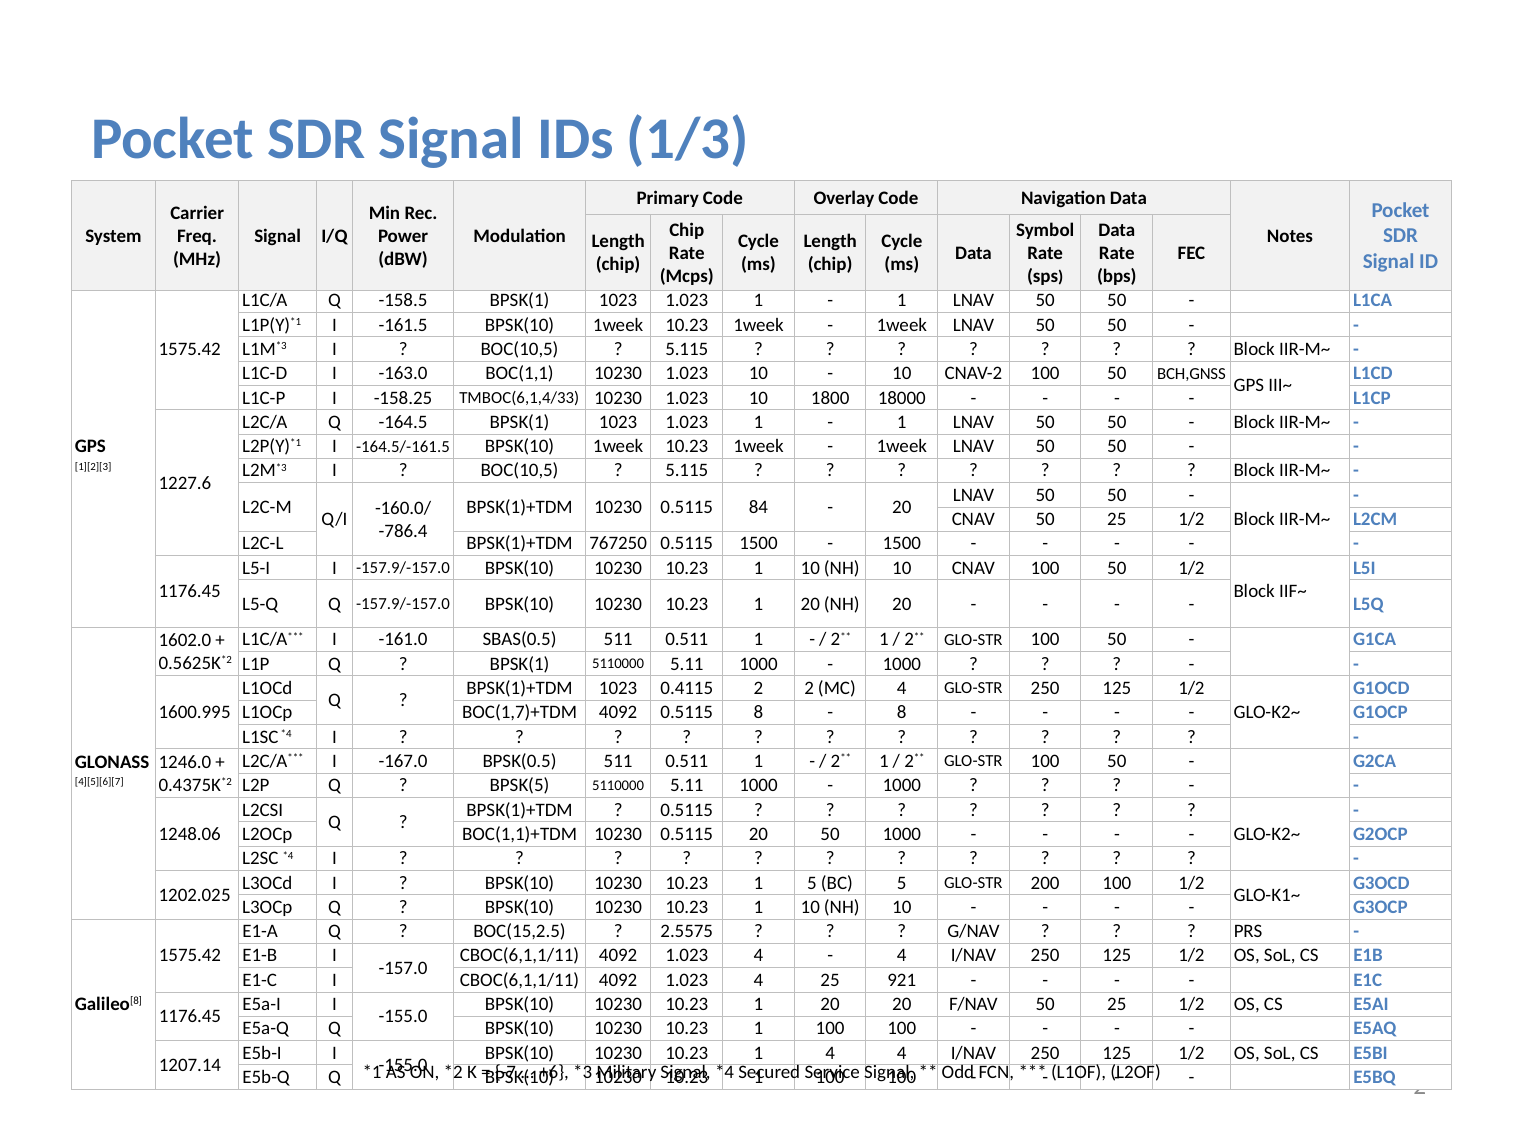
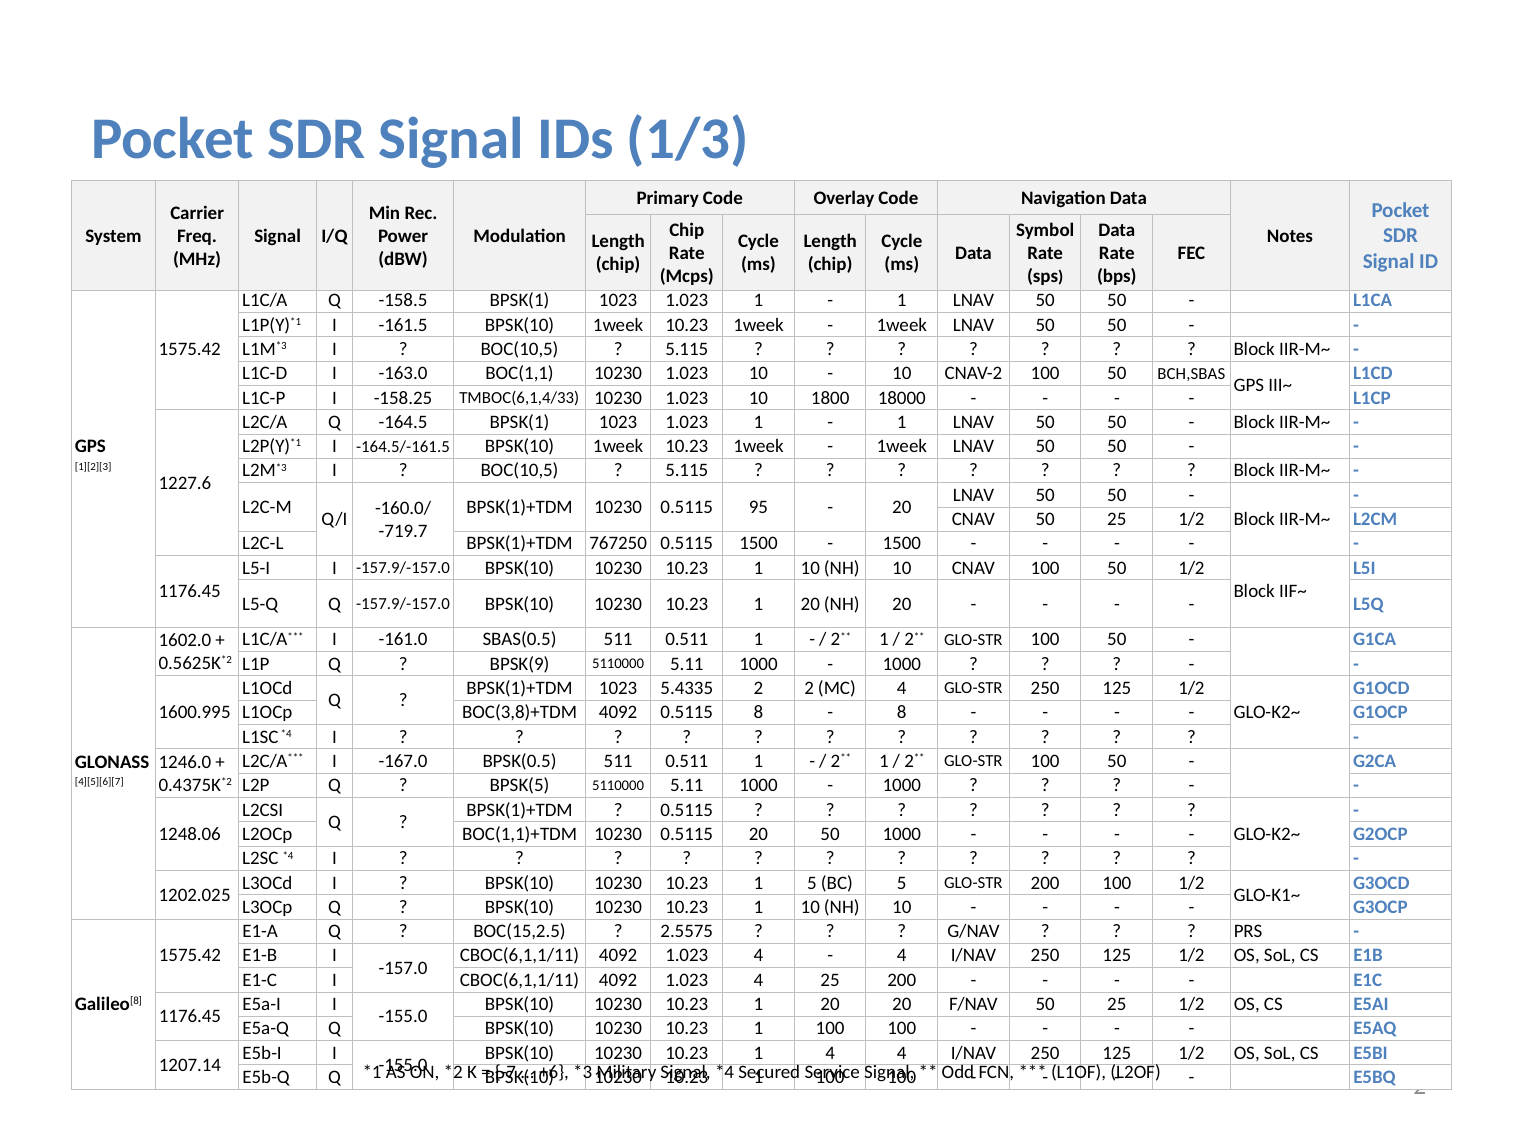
BCH,GNSS: BCH,GNSS -> BCH,SBAS (1191, 373)
84: 84 -> 95 (758, 507)
-786.4: -786.4 -> -719.7 (403, 531)
BPSK(1: BPSK(1 -> BPSK(9 (520, 664)
0.4115: 0.4115 -> 5.4335 (687, 688)
BOC(1,7)+TDM: BOC(1,7)+TDM -> BOC(3,8)+TDM (520, 712)
25 921: 921 -> 200 (902, 980)
